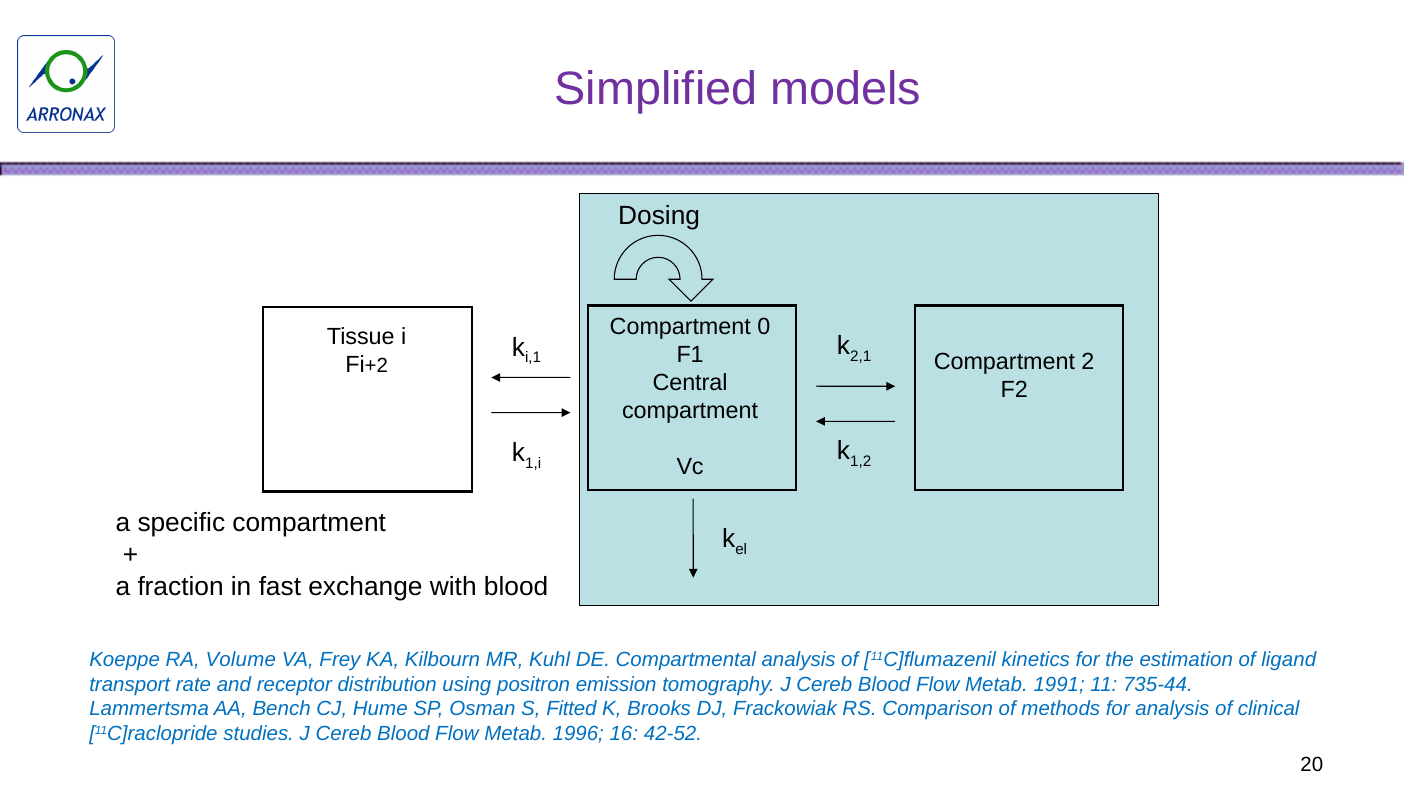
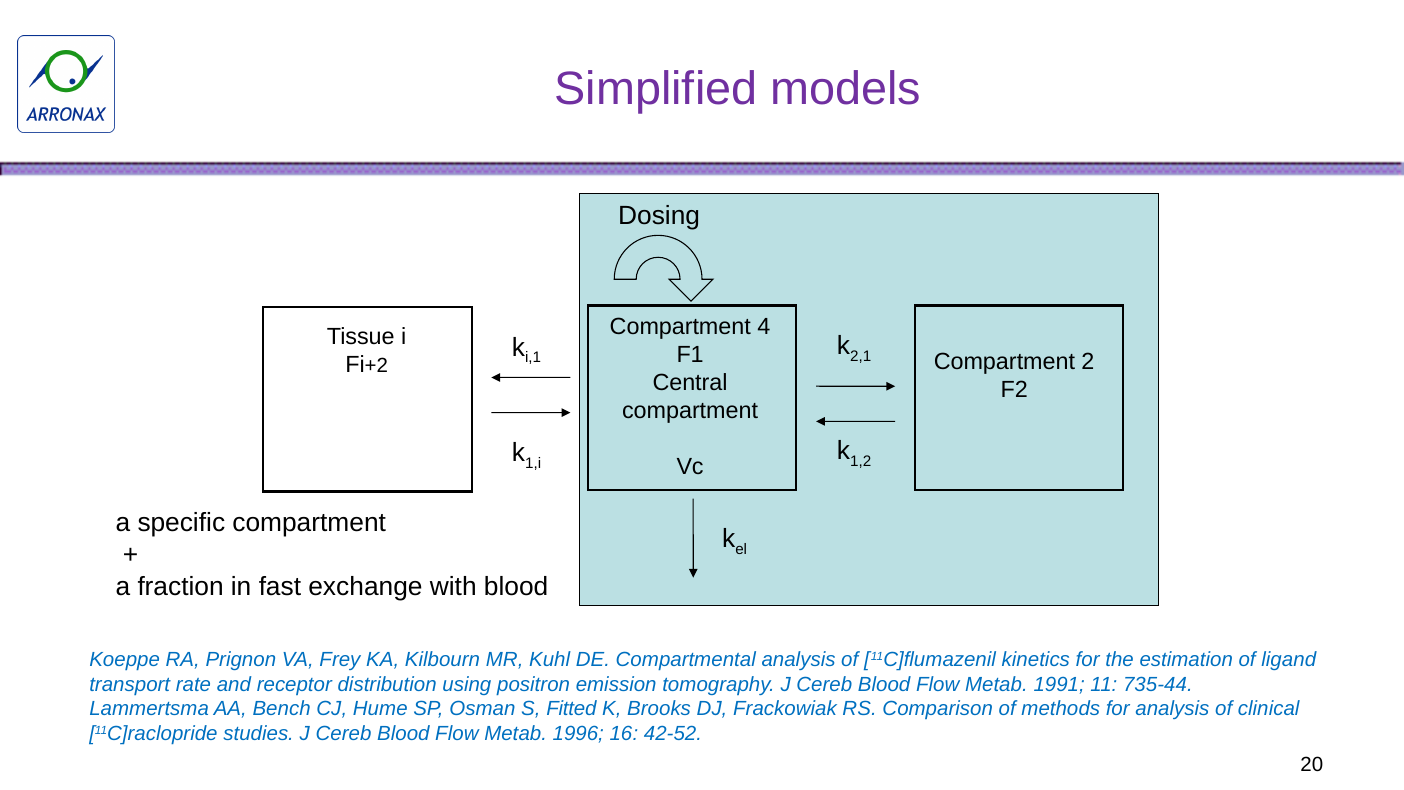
0: 0 -> 4 (764, 326)
Volume: Volume -> Prignon (241, 659)
